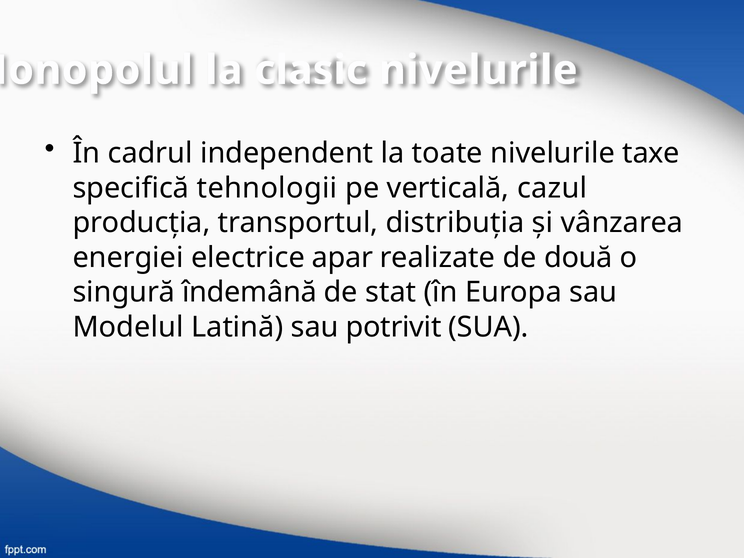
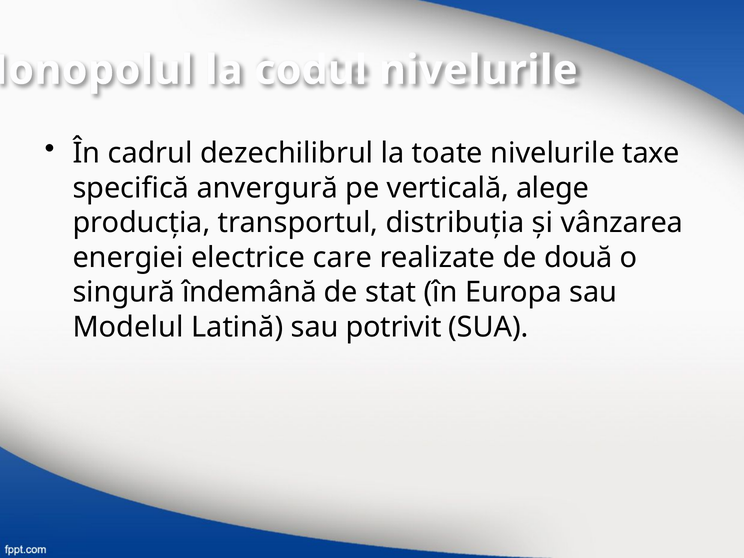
clasic: clasic -> codul (311, 70)
independent: independent -> dezechilibrul (287, 153)
tehnologii: tehnologii -> anvergură (267, 188)
cazul: cazul -> alege (553, 188)
apar: apar -> care (342, 258)
